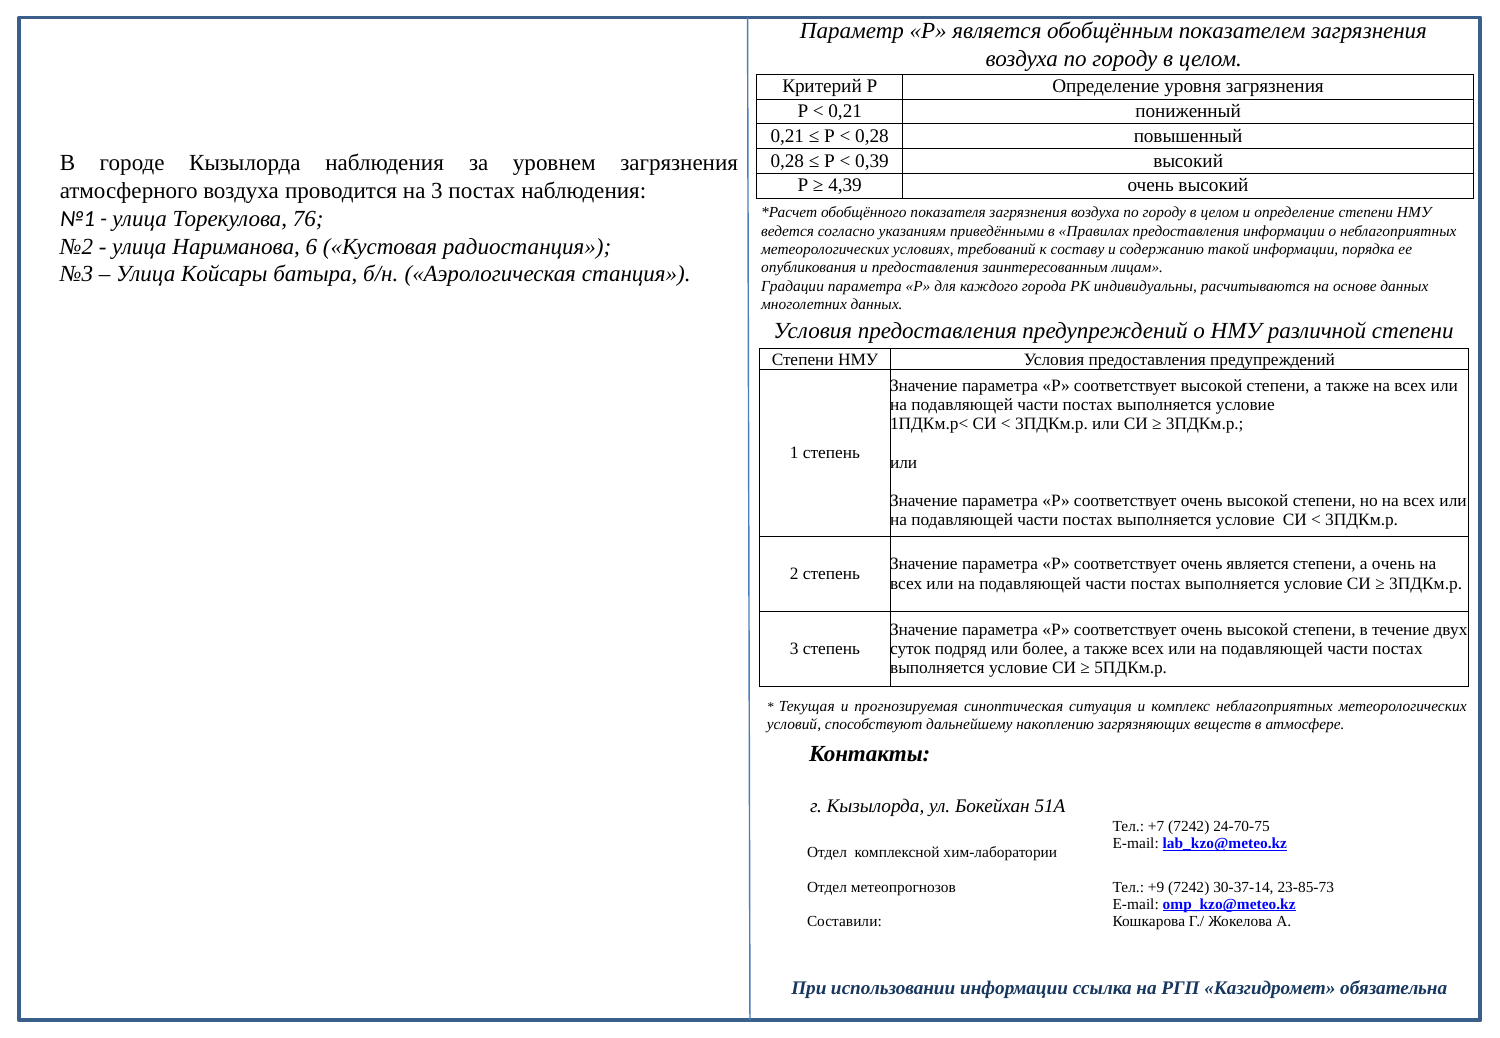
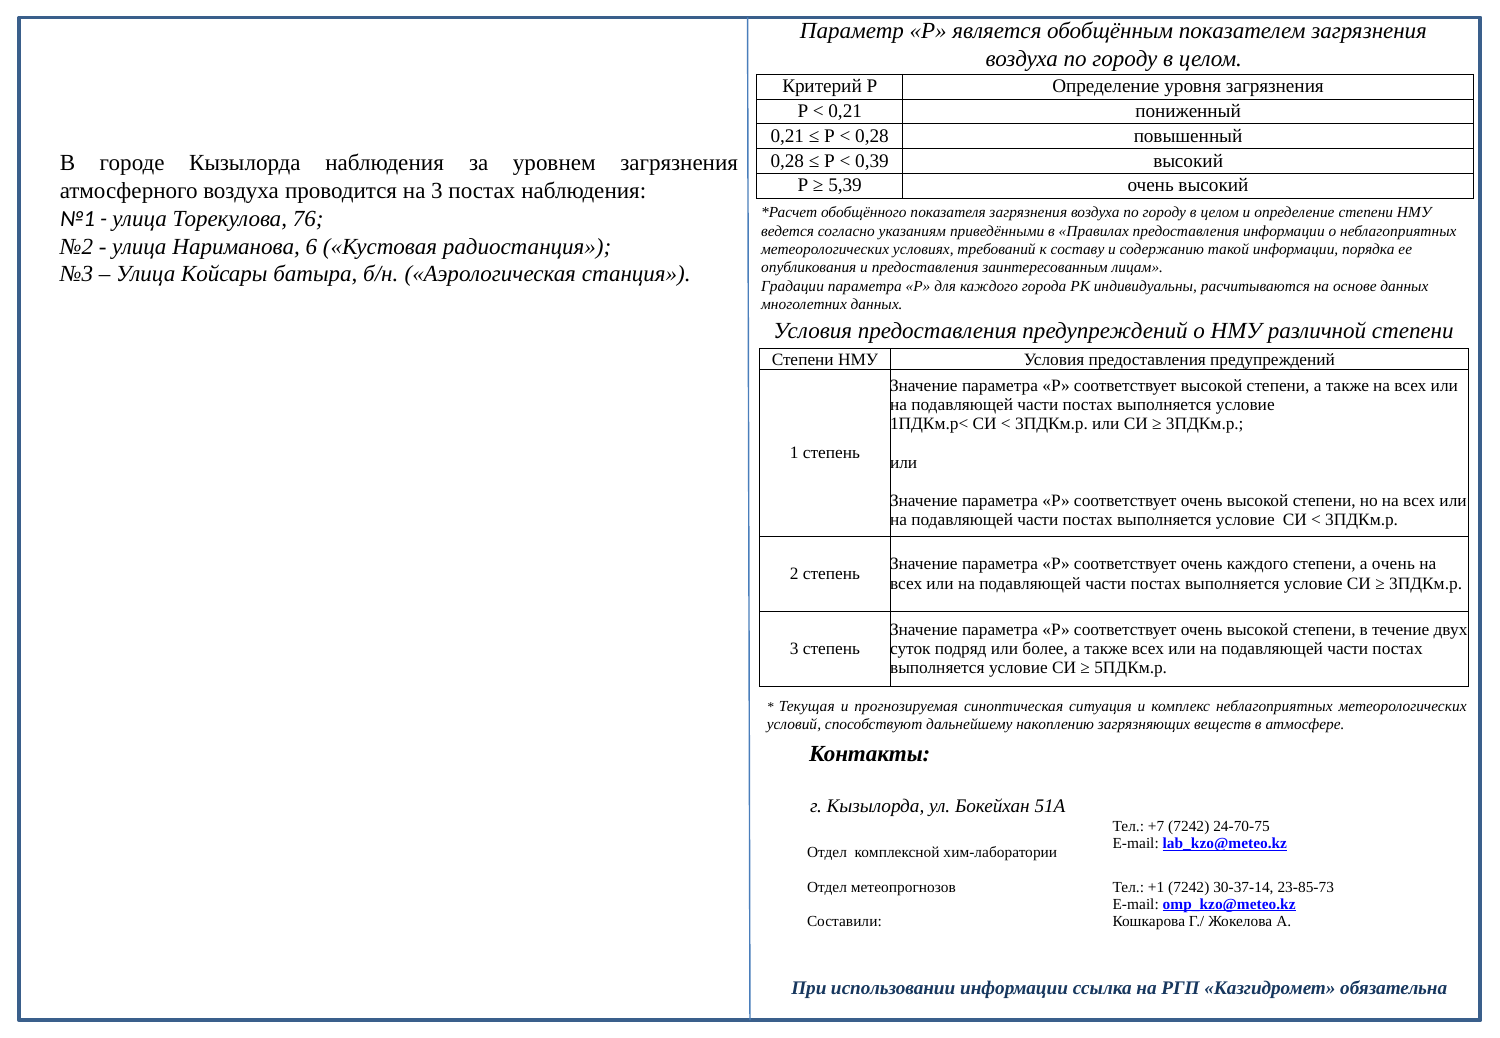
4,39: 4,39 -> 5,39 (845, 186)
очень является: является -> каждого (1258, 564)
+9: +9 -> +1 (1156, 887)
